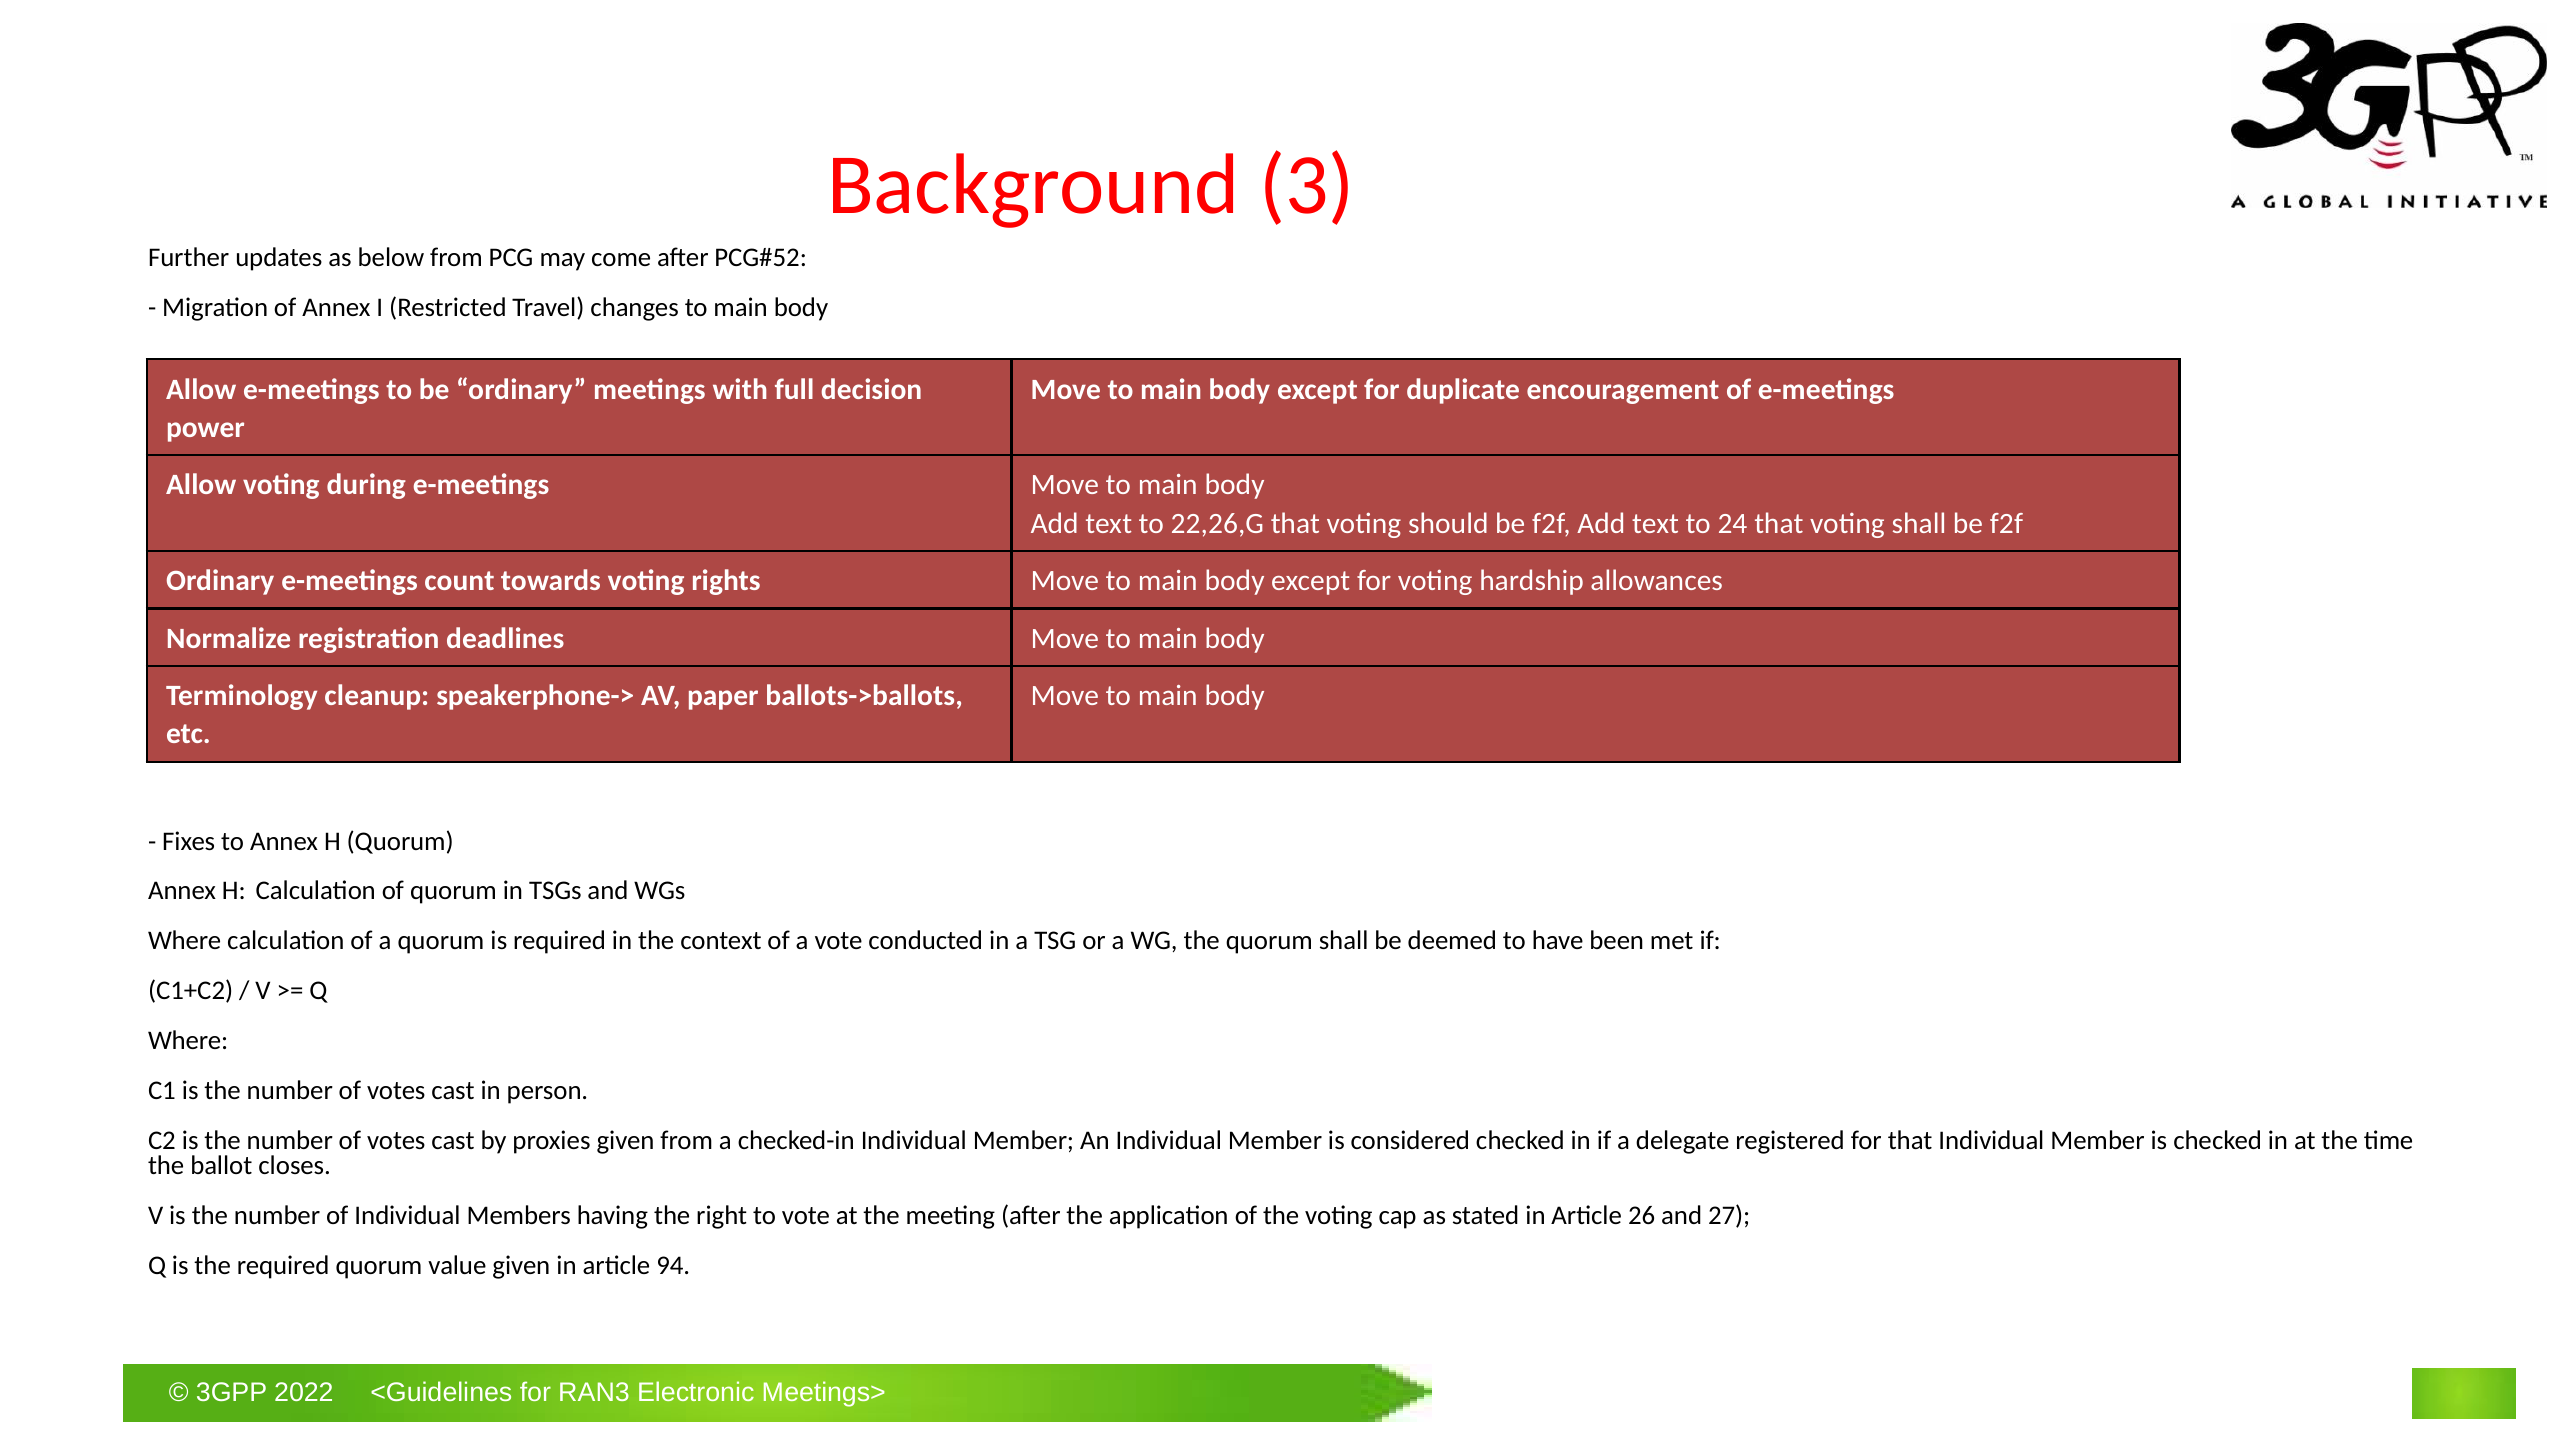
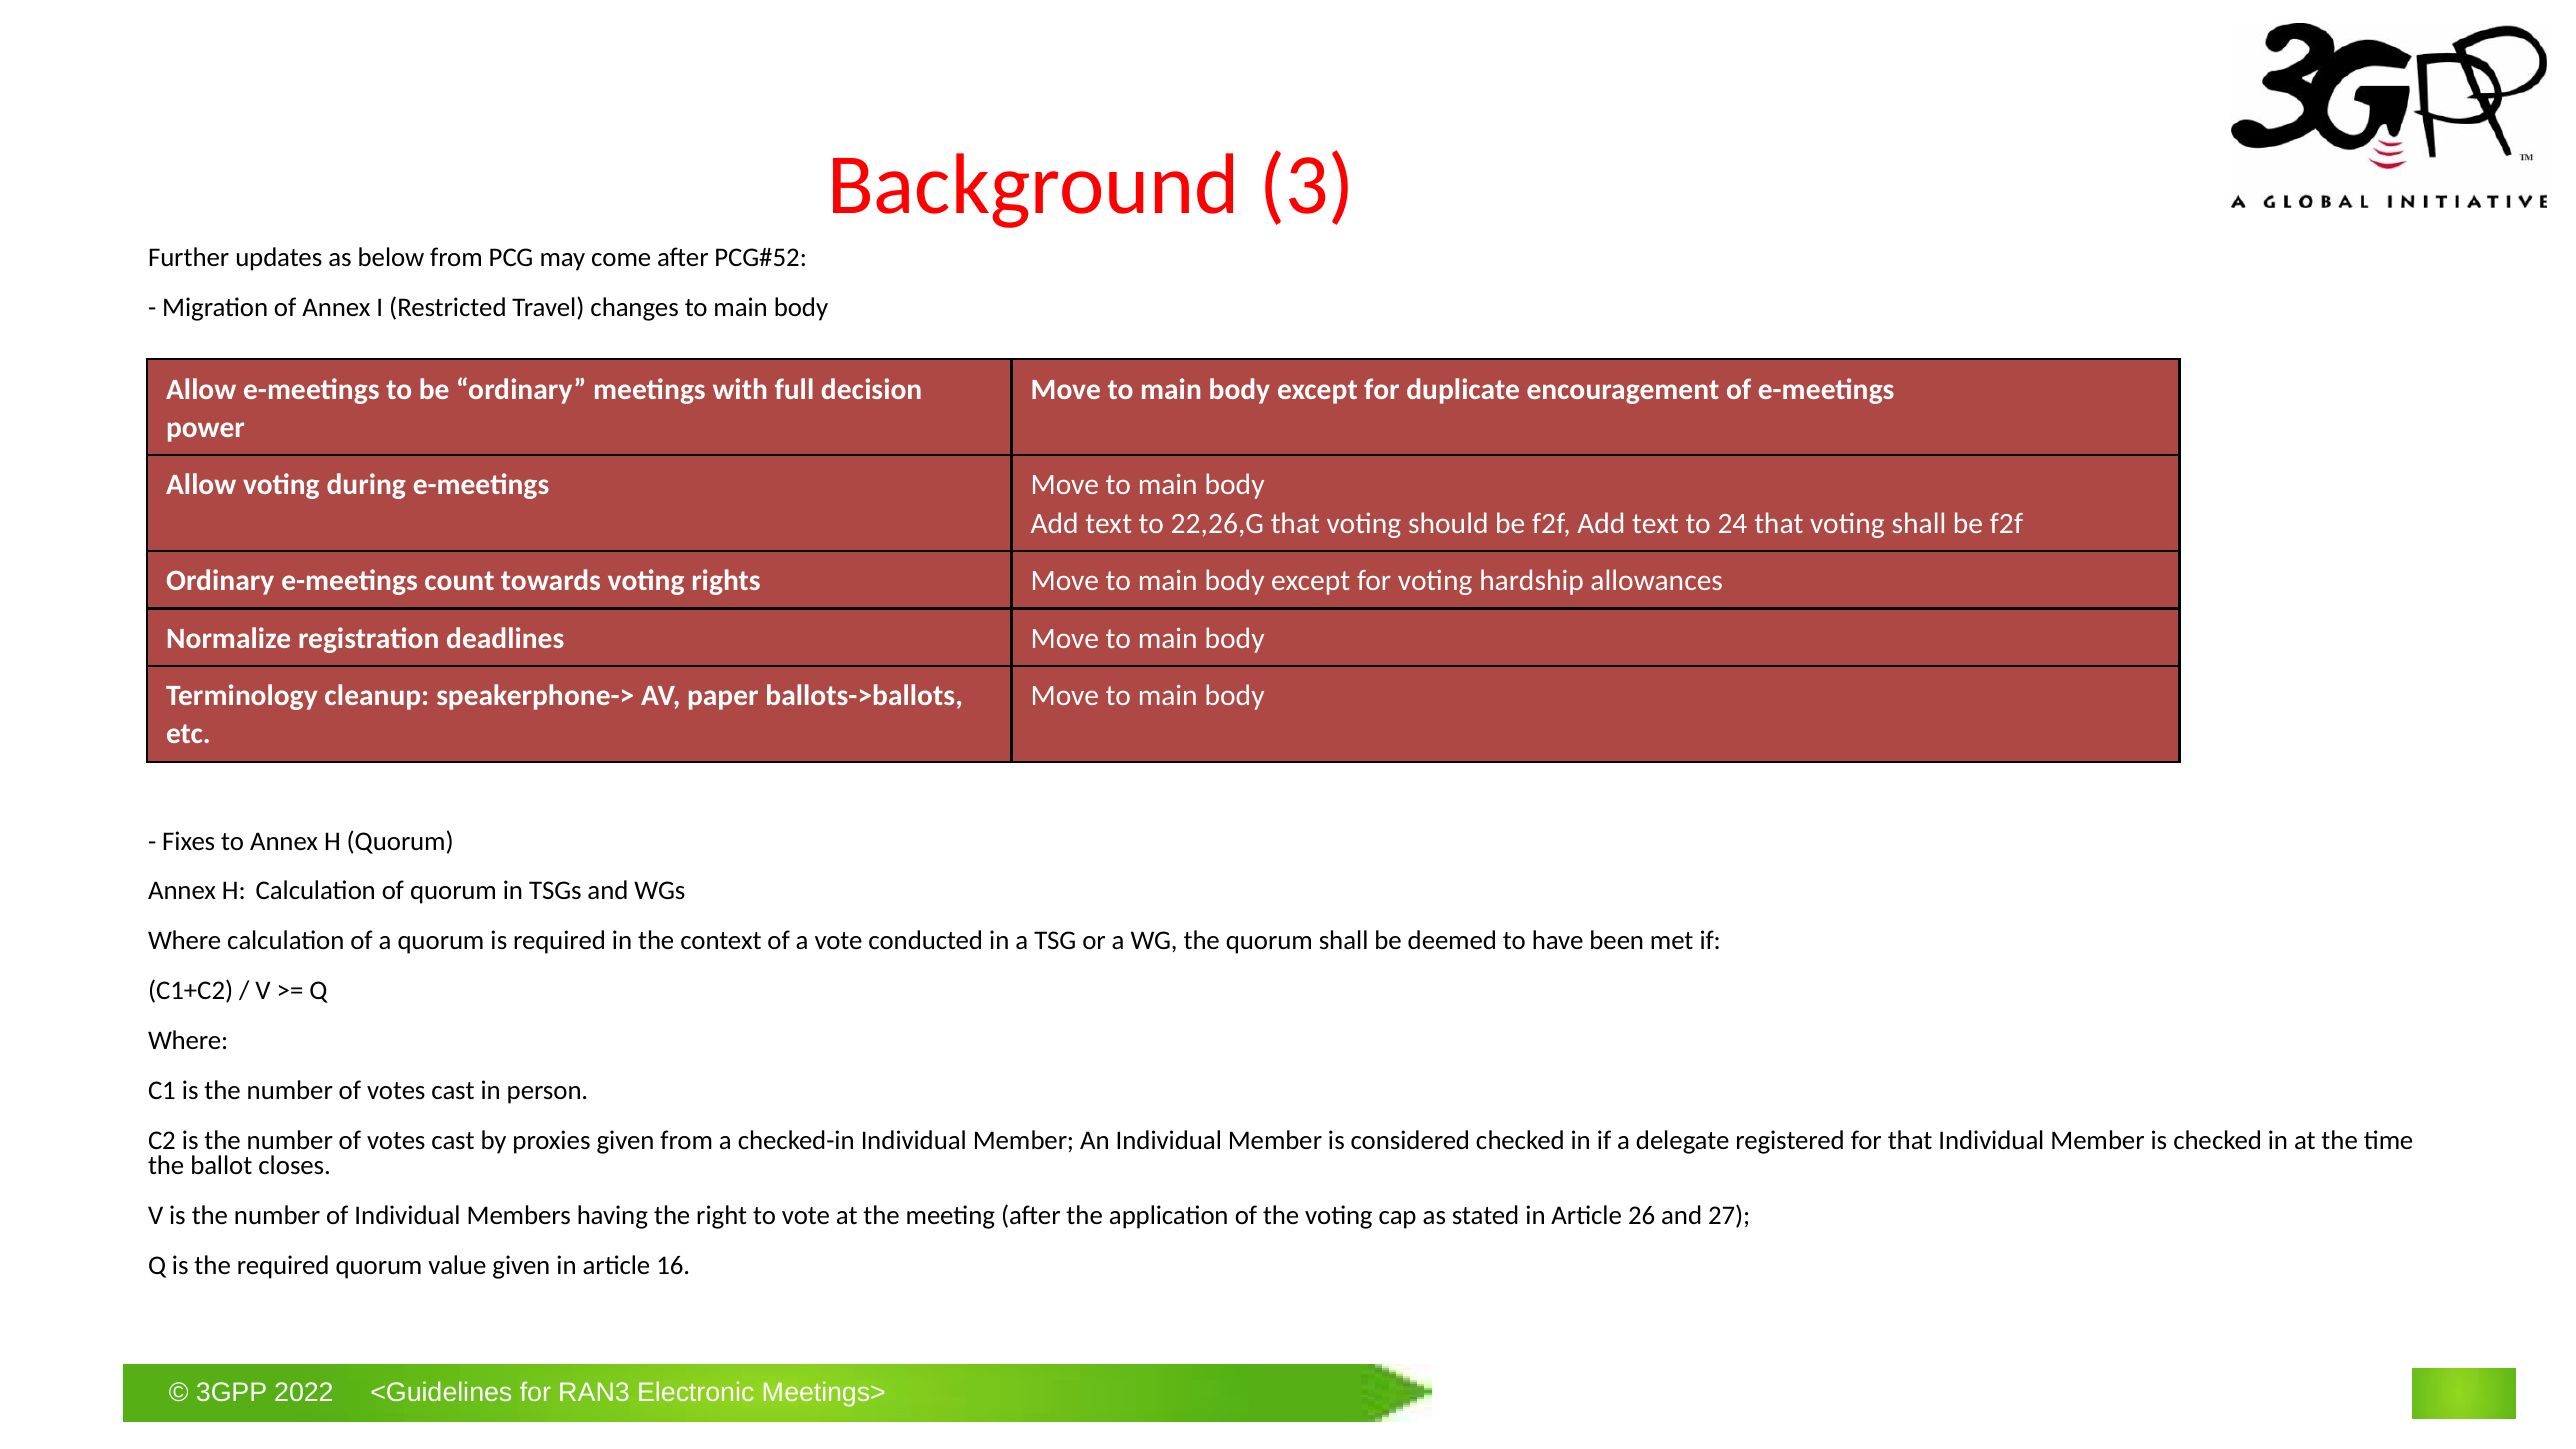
94: 94 -> 16 (673, 1266)
